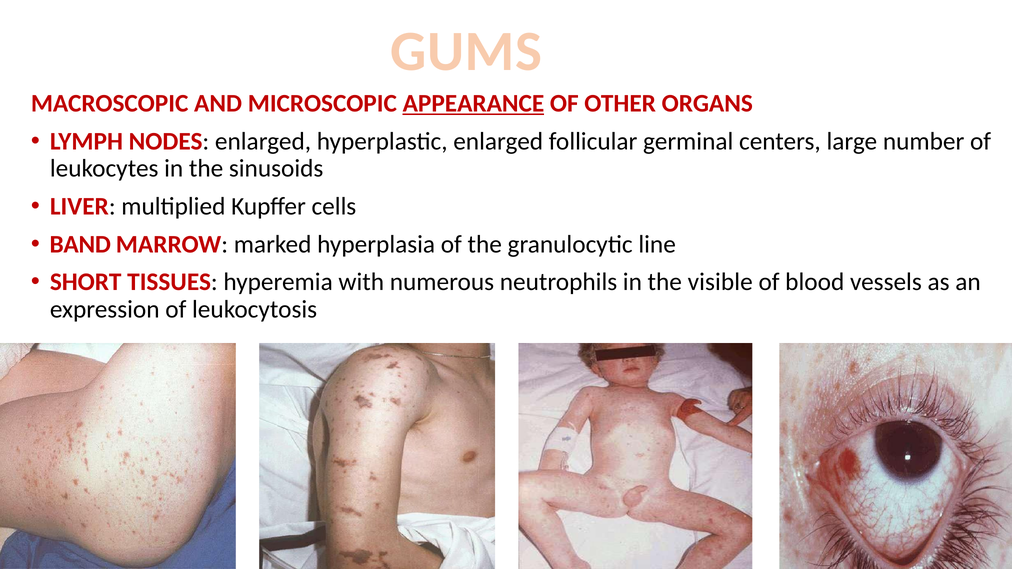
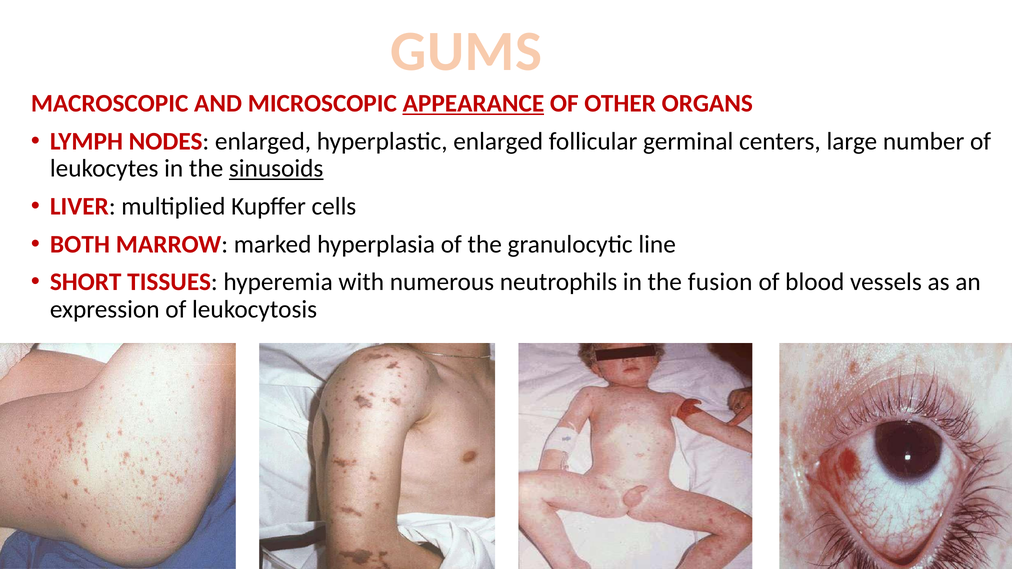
sinusoids underline: none -> present (276, 169)
BAND: BAND -> BOTH (80, 244)
visible: visible -> fusion (720, 282)
